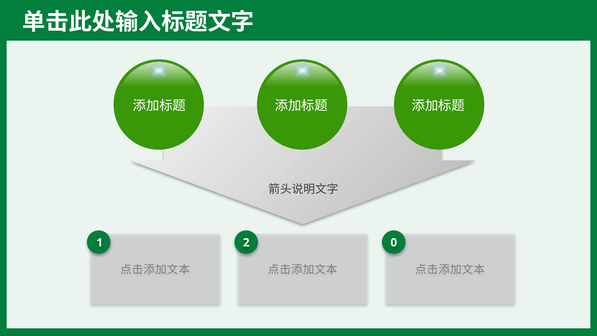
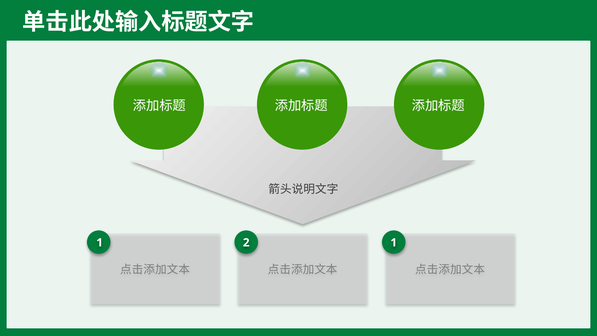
2 0: 0 -> 1 (394, 243)
